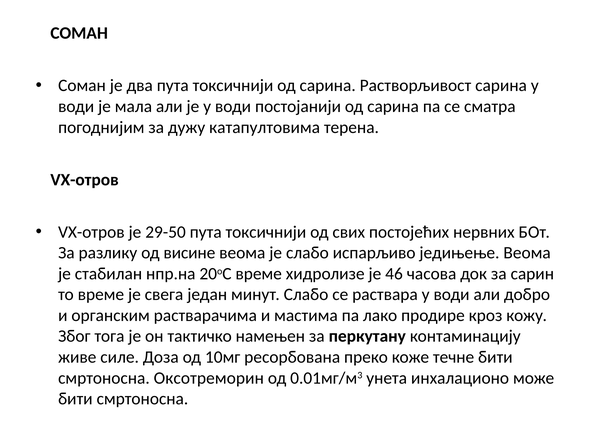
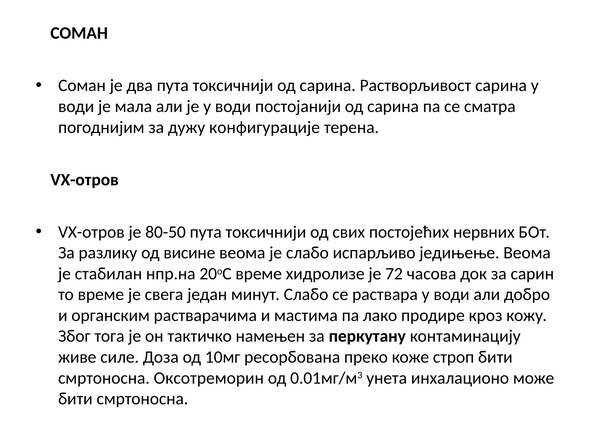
катапултовима: катапултовима -> конфигурације (265, 127)
29-50: 29-50 -> 80-50 (166, 232)
46: 46 -> 72 (394, 274)
течне: течне -> строп (454, 357)
